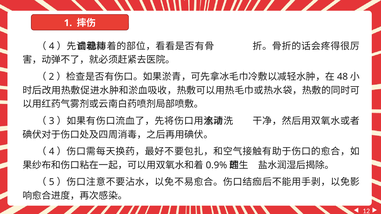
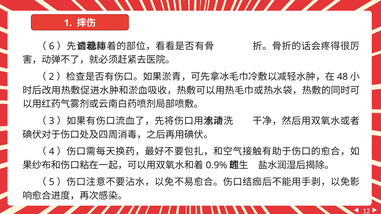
4: 4 -> 6 (52, 46)
